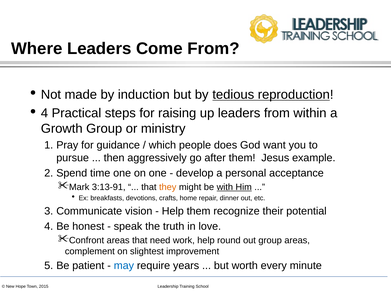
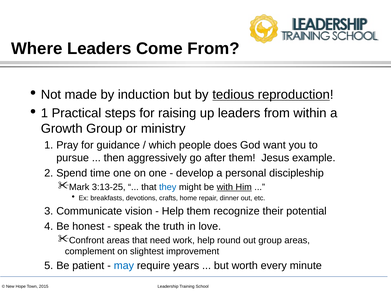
4: 4 -> 1 (44, 113)
acceptance: acceptance -> discipleship (296, 173)
3:13-91: 3:13-91 -> 3:13-25 (109, 187)
they colour: orange -> blue (168, 187)
